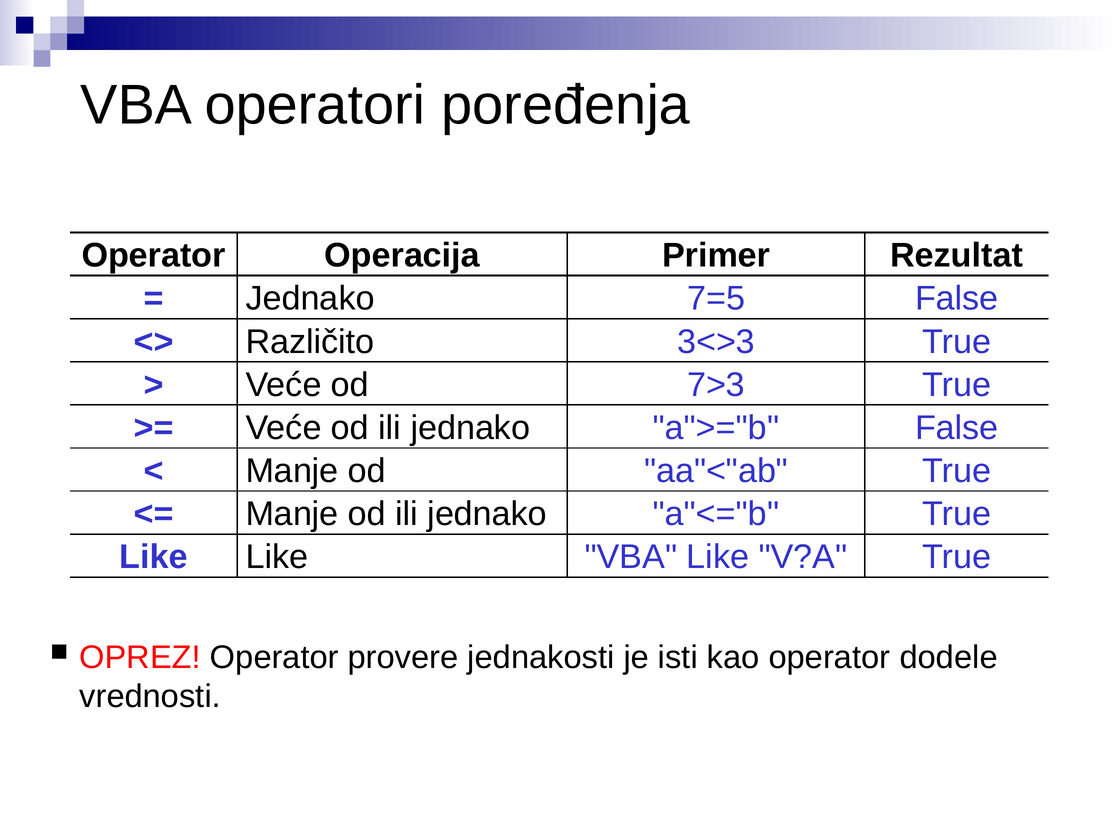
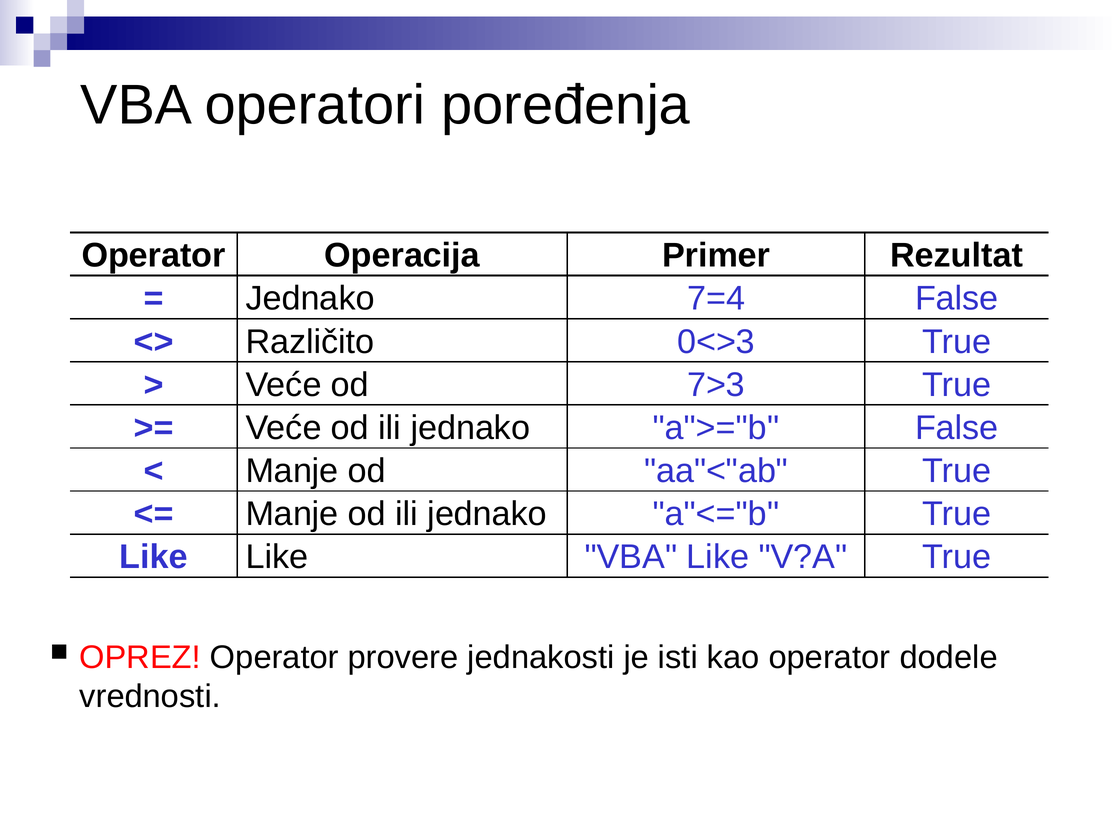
7=5: 7=5 -> 7=4 (716, 299)
3<>3: 3<>3 -> 0<>3 (716, 342)
